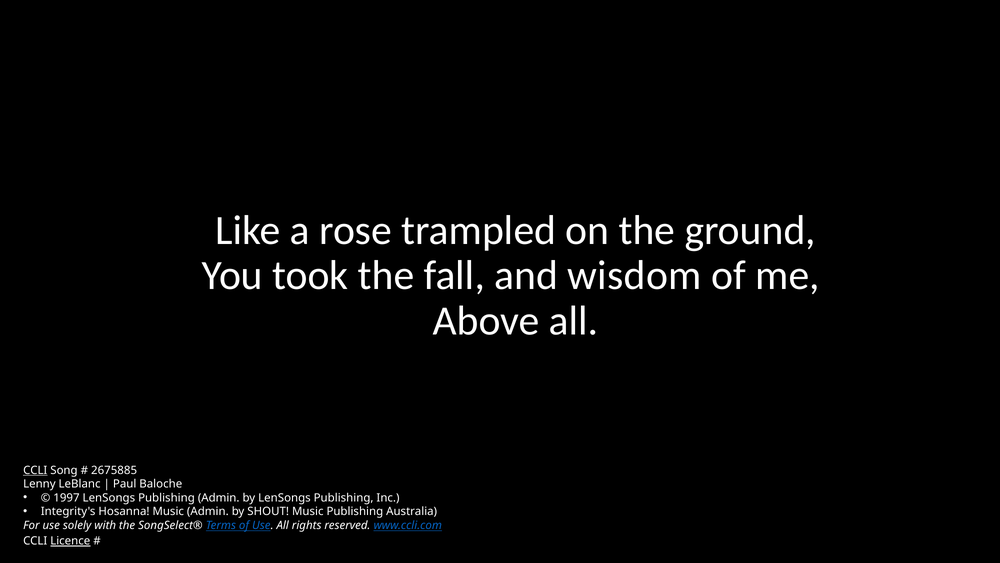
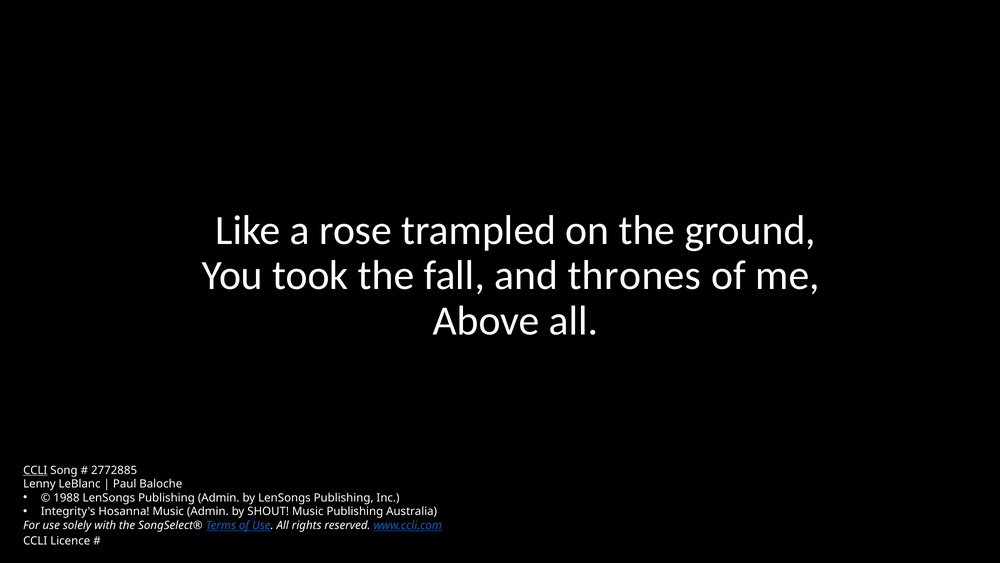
wisdom: wisdom -> thrones (634, 275)
2675885: 2675885 -> 2772885 (114, 470)
1997: 1997 -> 1988 (66, 497)
Licence underline: present -> none (70, 540)
